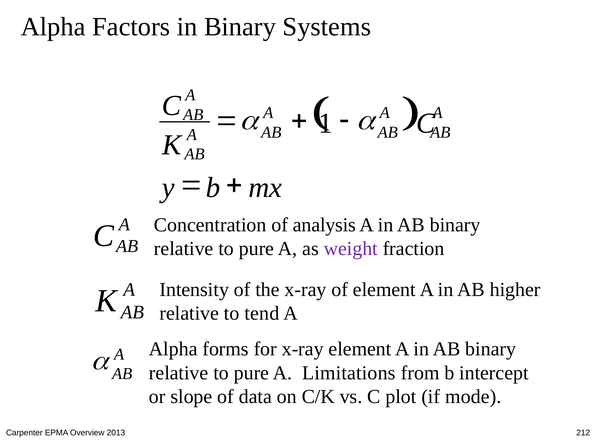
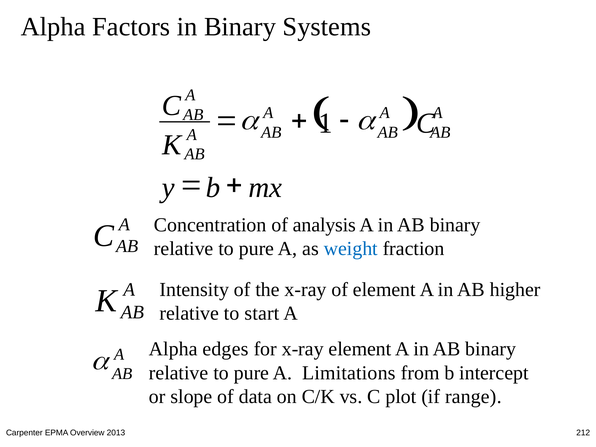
weight colour: purple -> blue (351, 249)
tend: tend -> start (262, 313)
forms: forms -> edges (225, 349)
mode: mode -> range (473, 397)
